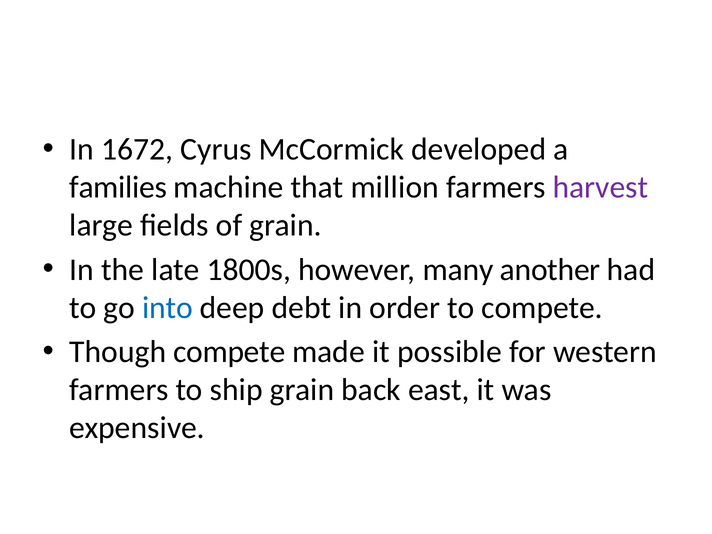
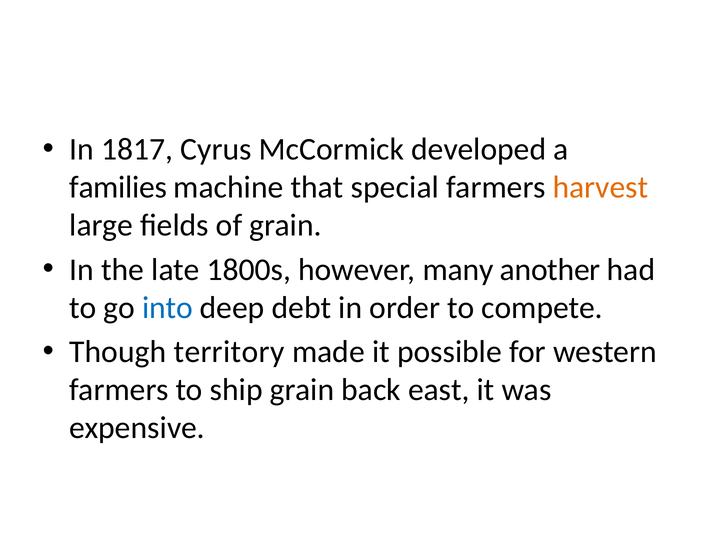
1672: 1672 -> 1817 (137, 149)
million: million -> special (395, 187)
harvest colour: purple -> orange (600, 187)
Though compete: compete -> territory (229, 352)
